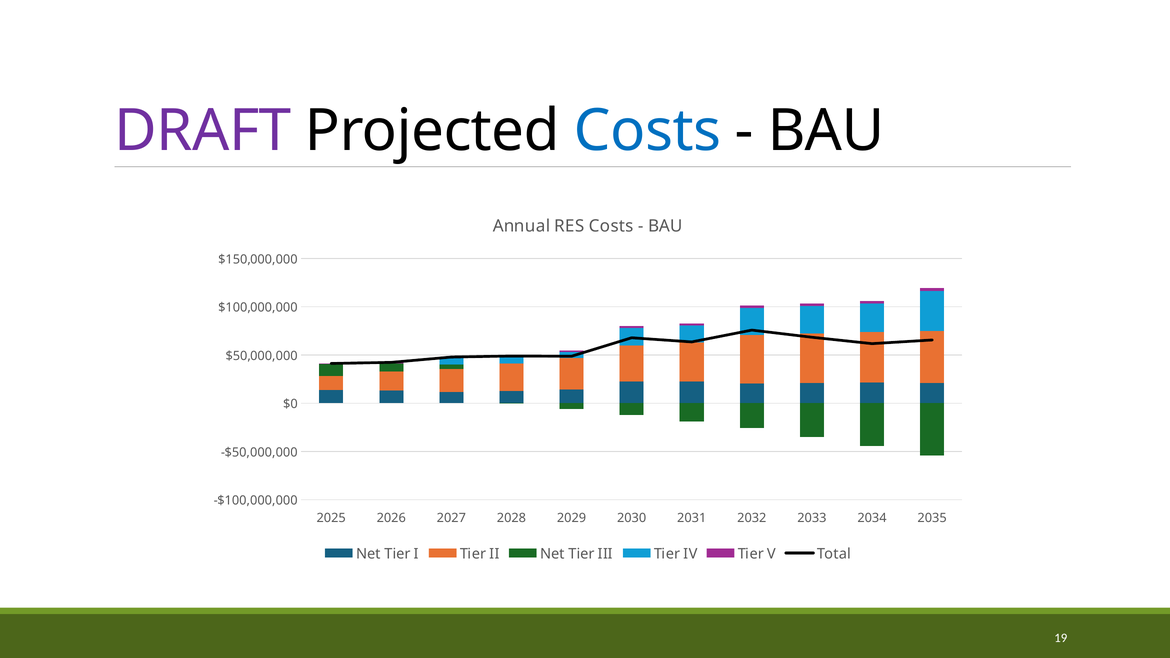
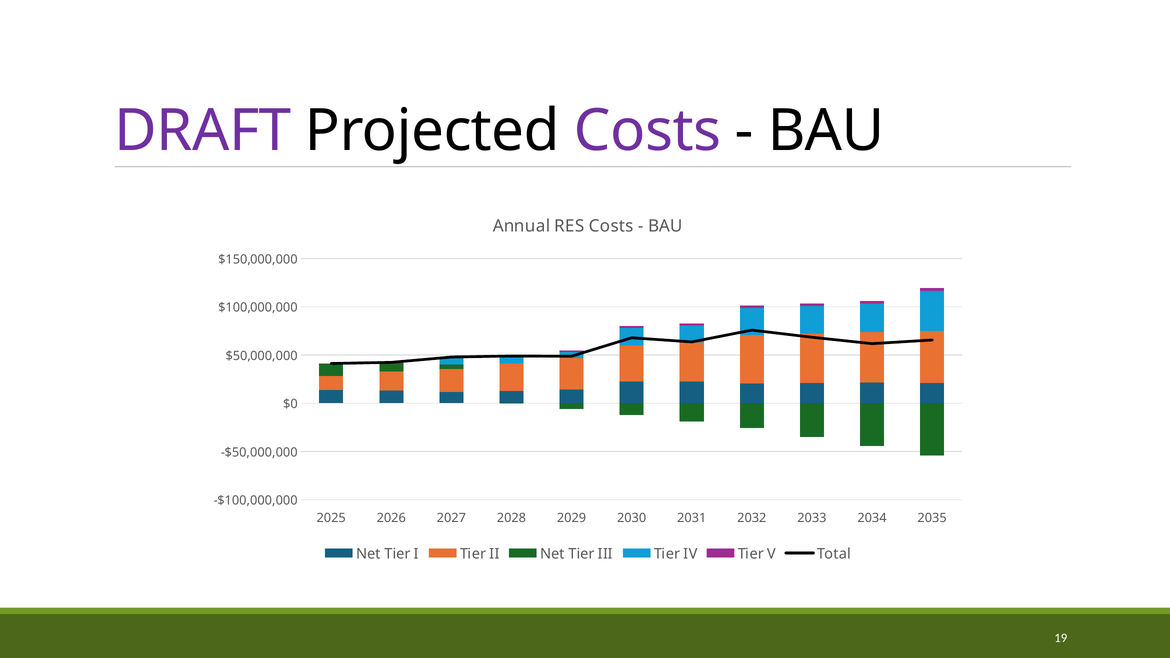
Costs colour: blue -> purple (648, 131)
